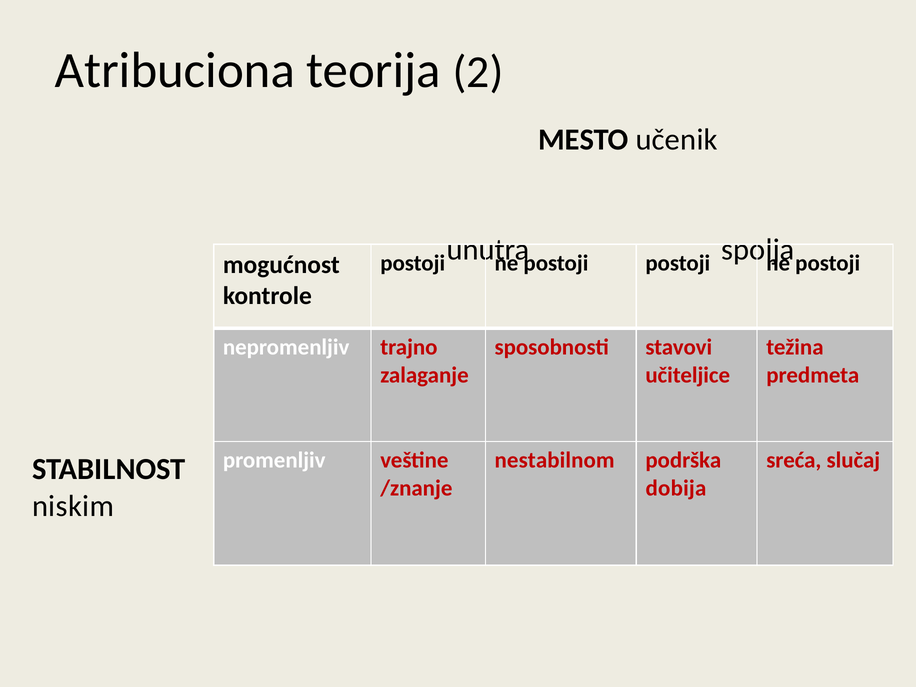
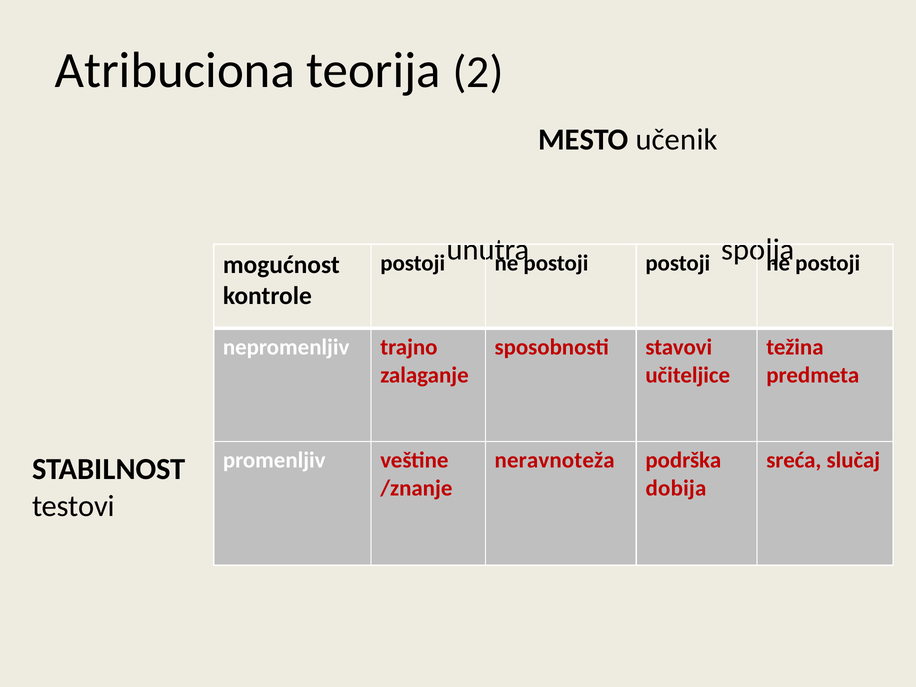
nestabilnom: nestabilnom -> neravnoteža (555, 460)
niskim: niskim -> testovi (73, 506)
